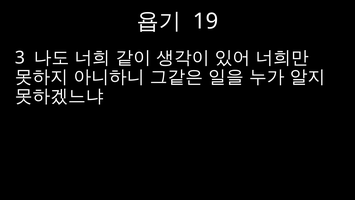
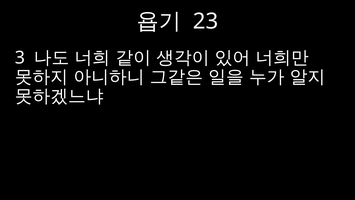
19: 19 -> 23 (206, 21)
